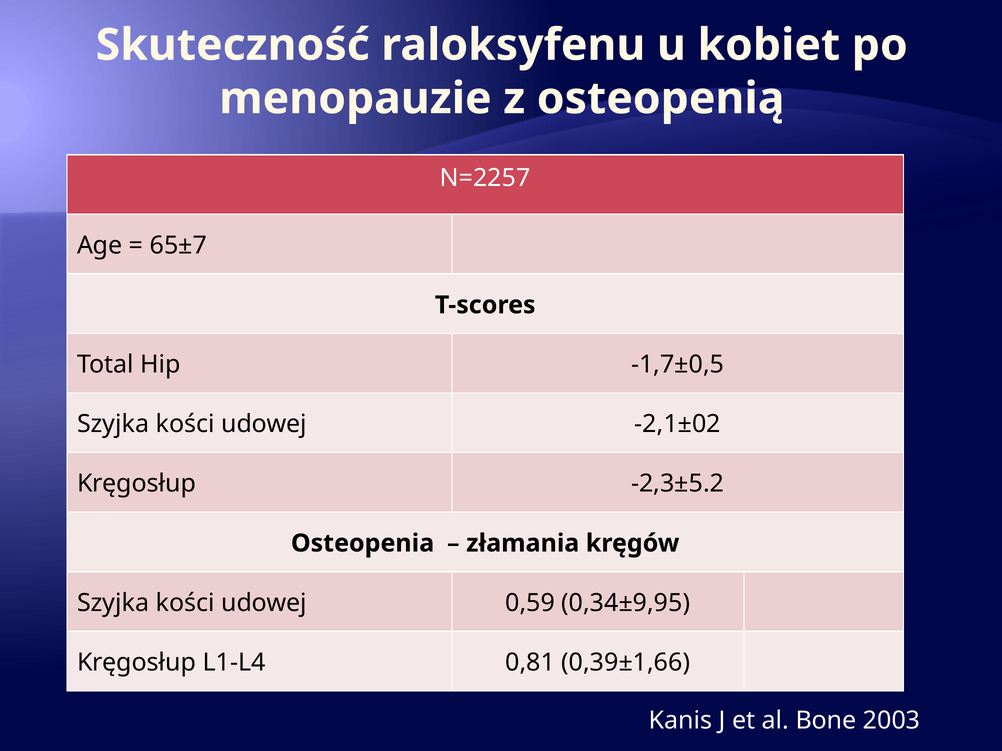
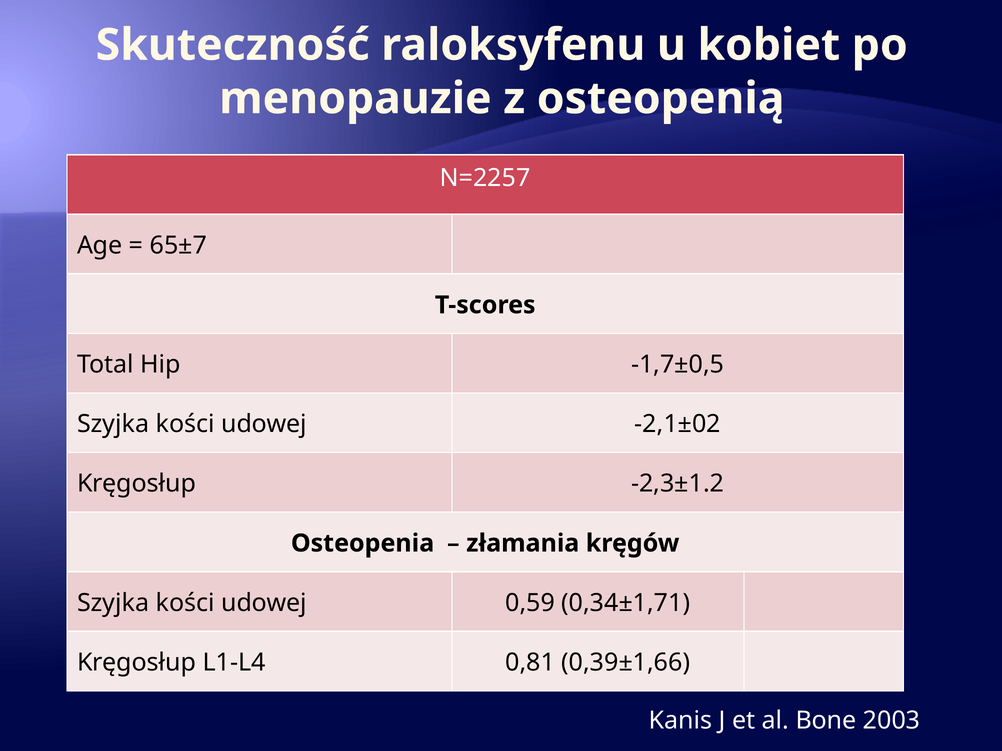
-2,3±5.2: -2,3±5.2 -> -2,3±1.2 (678, 484)
0,34±9,95: 0,34±9,95 -> 0,34±1,71 (626, 603)
